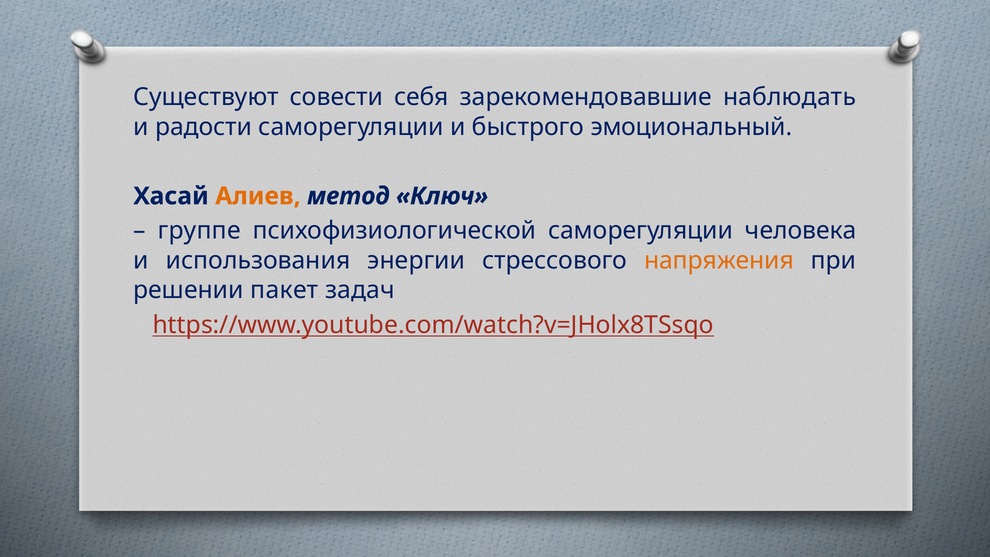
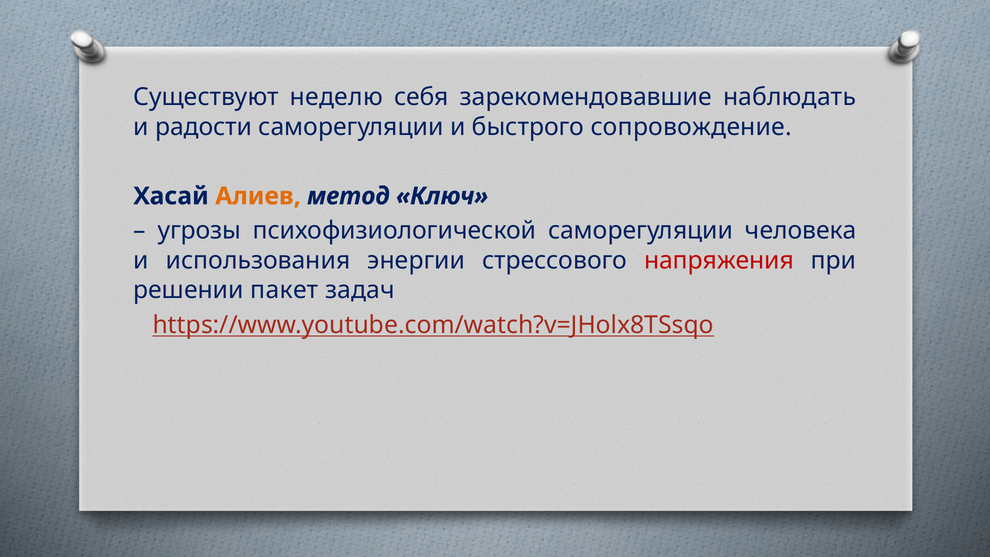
совести: совести -> неделю (336, 97)
эмоциональный: эмоциональный -> сопровождение (691, 127)
группе: группе -> угрозы (199, 231)
напряжения colour: orange -> red (719, 260)
